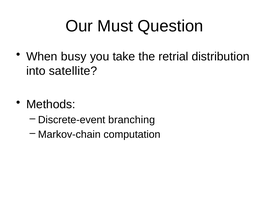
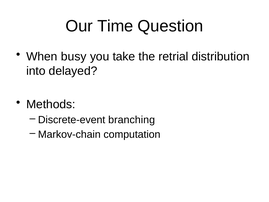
Must: Must -> Time (115, 26)
satellite: satellite -> delayed (73, 71)
